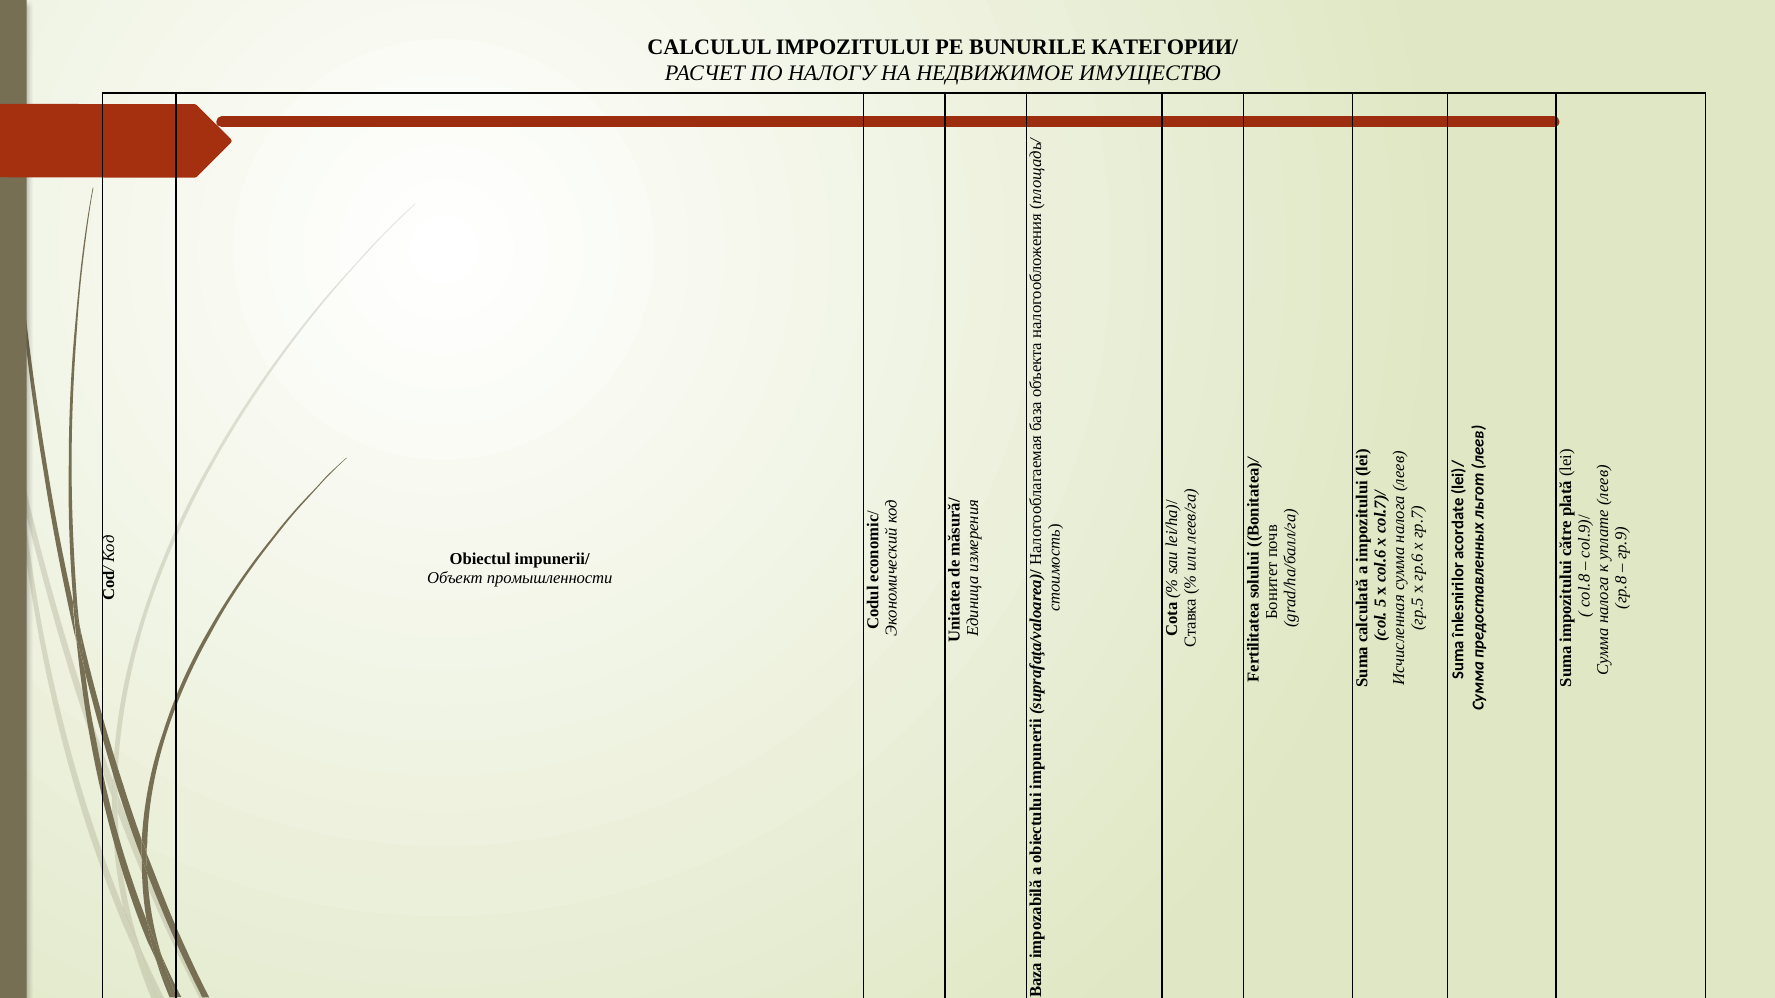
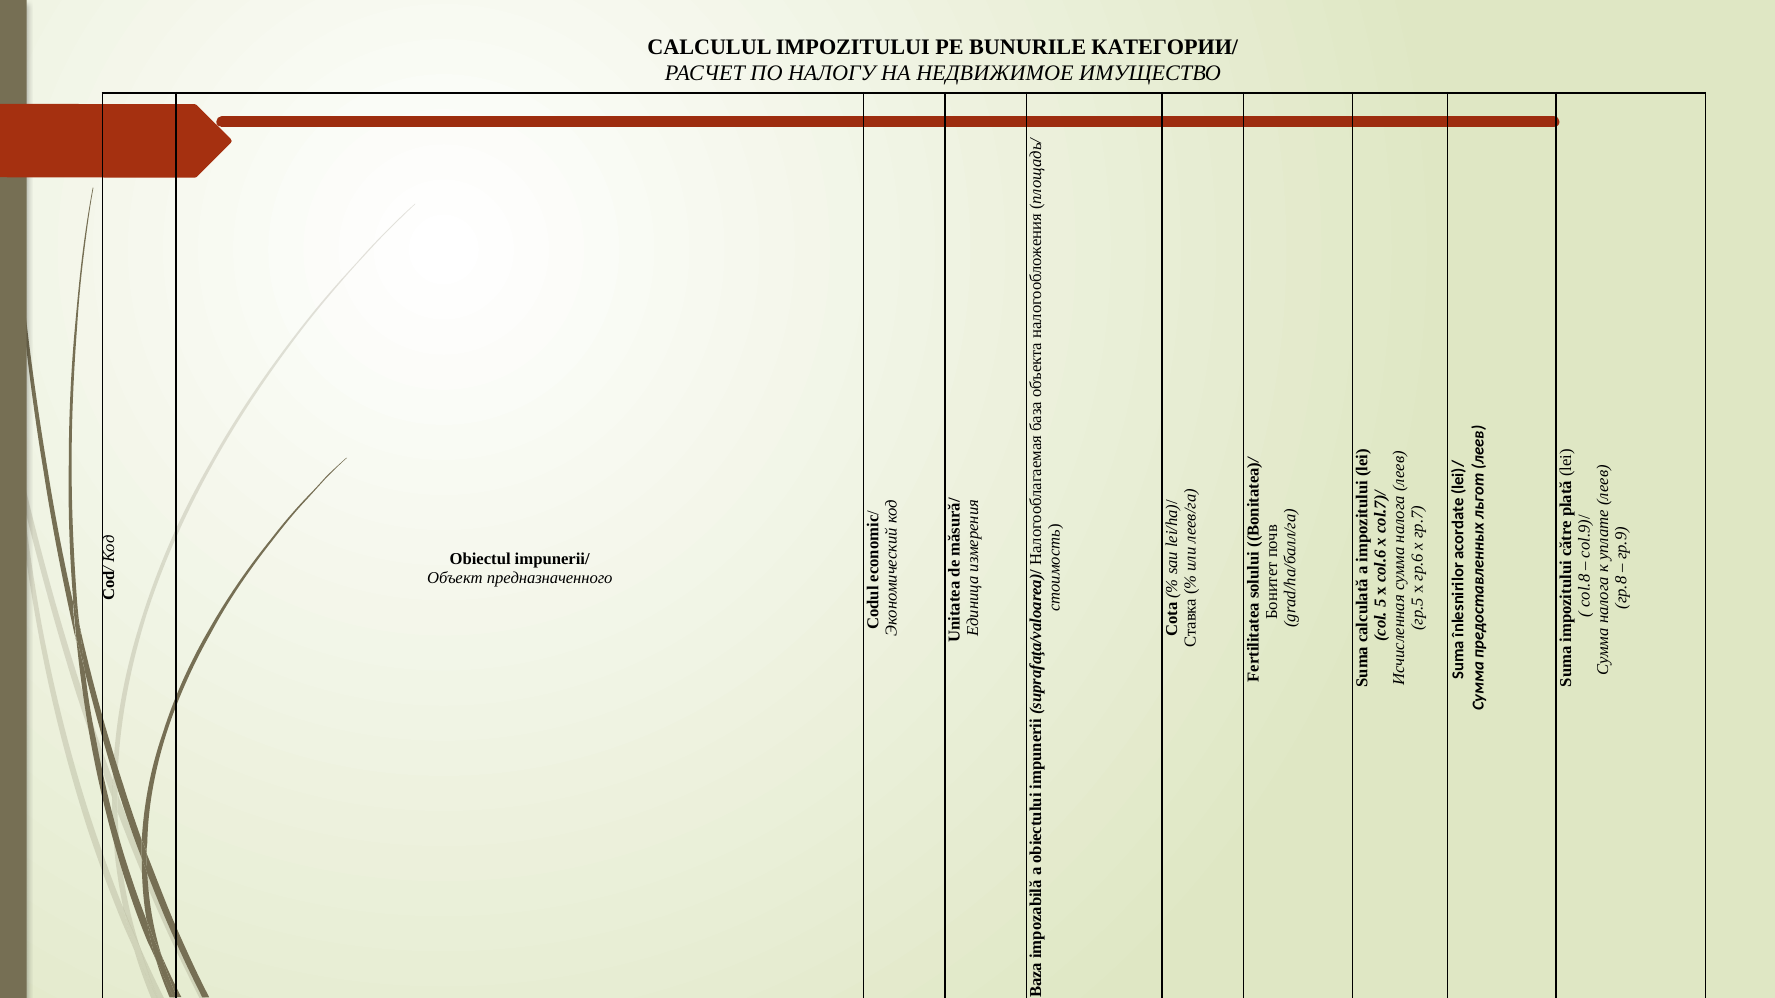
промышленности: промышленности -> предназначенного (550, 578)
